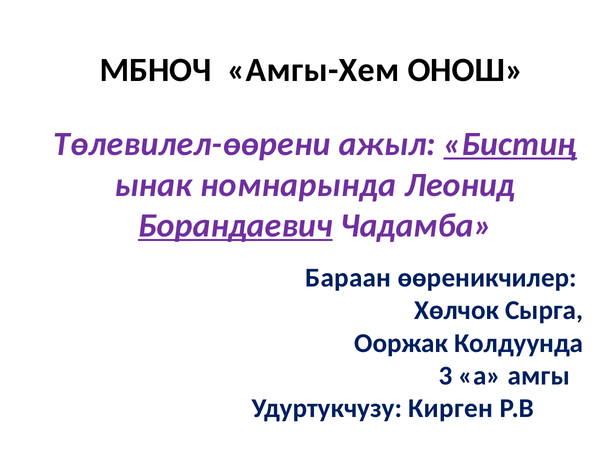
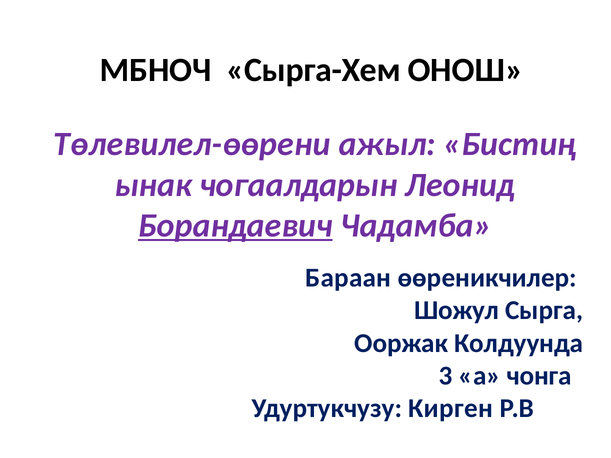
Амгы-Хем: Амгы-Хем -> Сырга-Хем (314, 70)
Бистиң underline: present -> none (510, 144)
номнарында: номнарында -> чогаалдарын (298, 185)
Хөлчок: Хөлчок -> Шожул (457, 311)
амгы: амгы -> чонга (539, 376)
